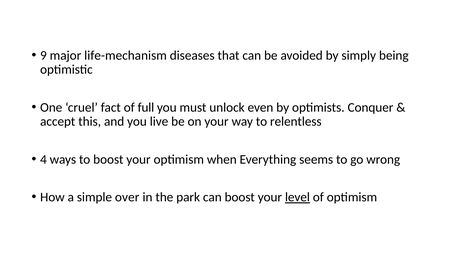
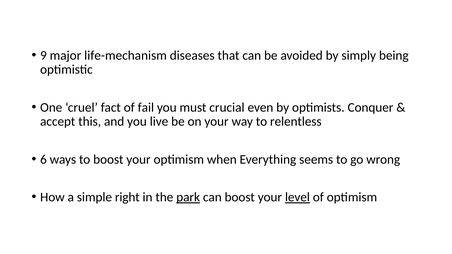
full: full -> fail (146, 107)
unlock: unlock -> crucial (227, 107)
4: 4 -> 6 (43, 160)
over: over -> right (127, 197)
park underline: none -> present (188, 197)
